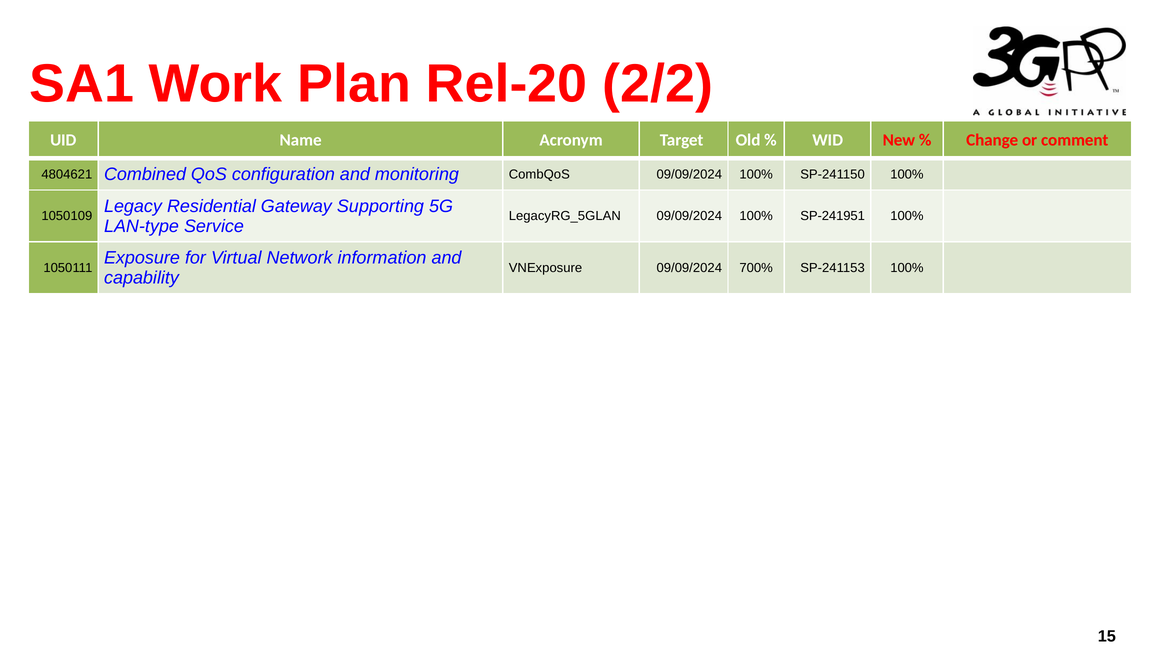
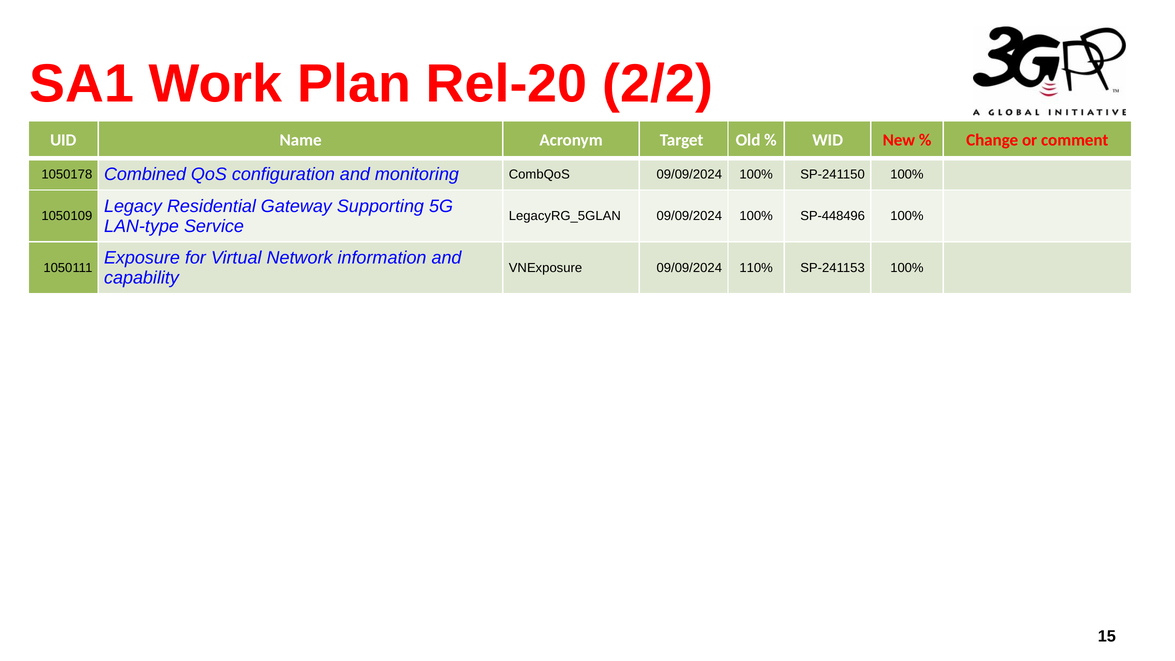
4804621: 4804621 -> 1050178 (67, 174)
SP-241951: SP-241951 -> SP-448496 (833, 216)
700%: 700% -> 110% (756, 268)
